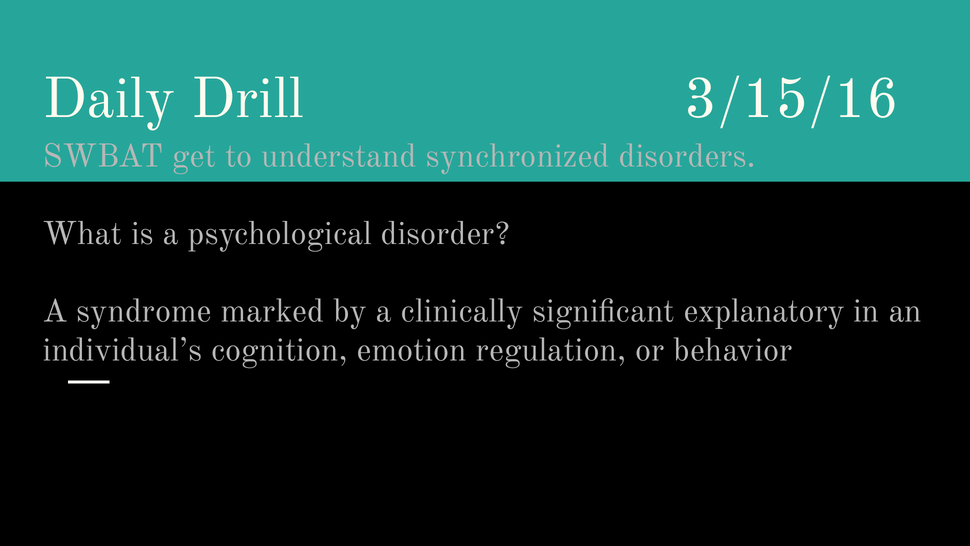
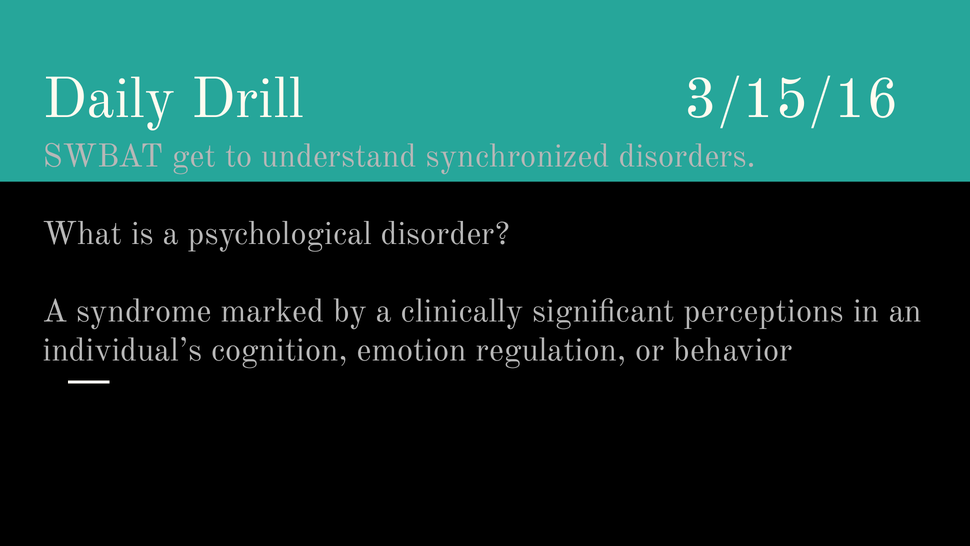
explanatory: explanatory -> perceptions (764, 311)
